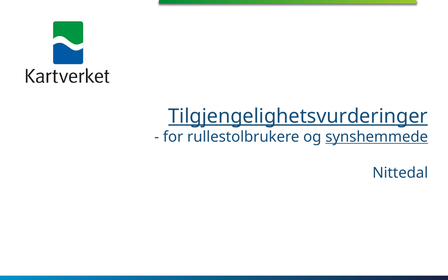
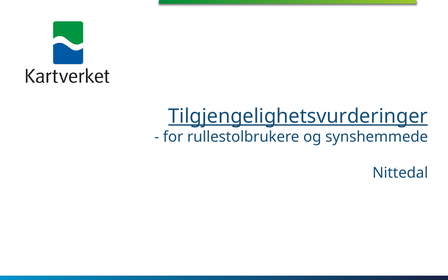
synshemmede underline: present -> none (377, 137)
